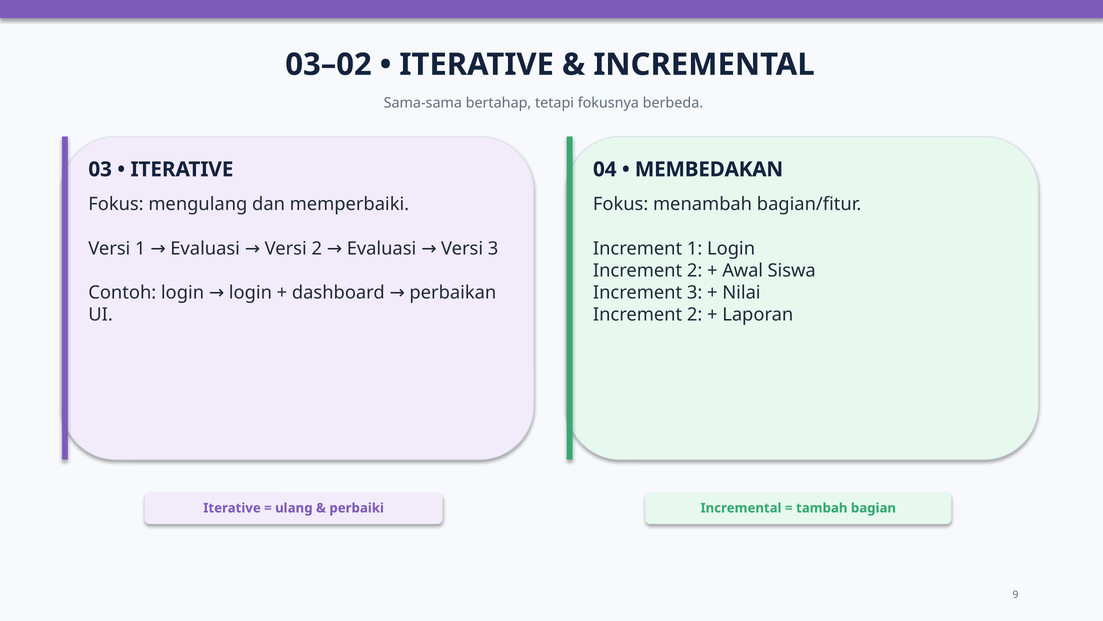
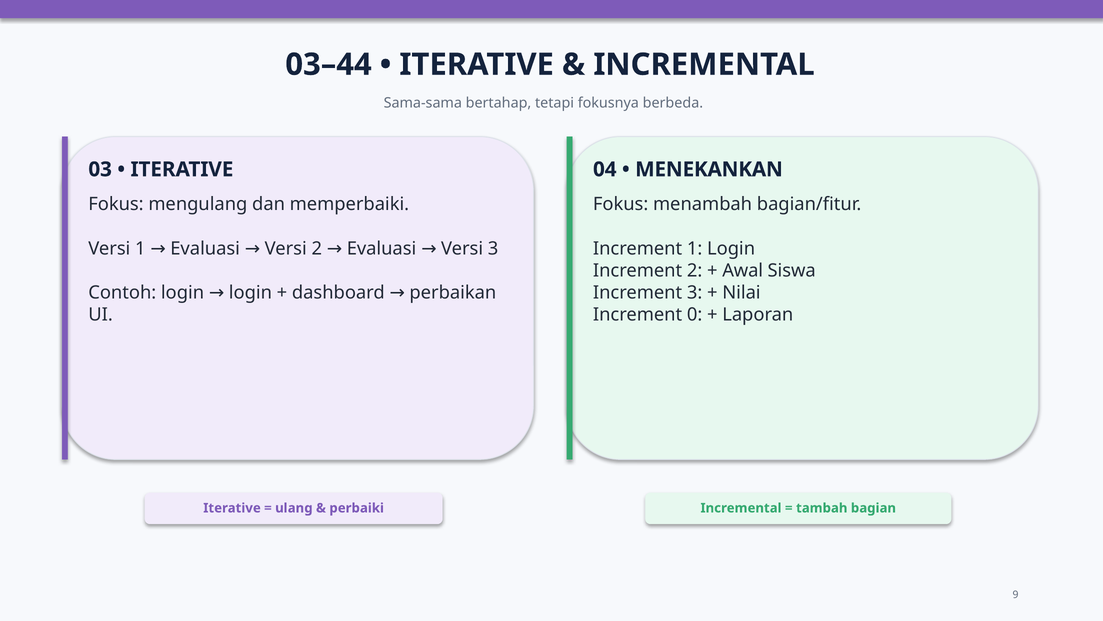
03–02: 03–02 -> 03–44 (329, 65)
MEMBEDAKAN: MEMBEDAKAN -> MENEKANKAN (709, 169)
2: 2 -> 0 (695, 314)
